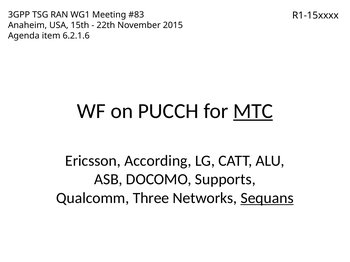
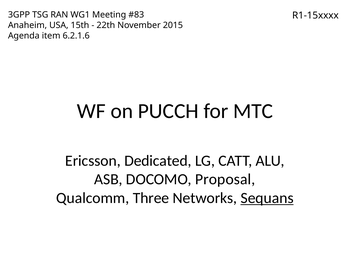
MTC underline: present -> none (253, 111)
According: According -> Dedicated (158, 161)
Supports: Supports -> Proposal (225, 180)
